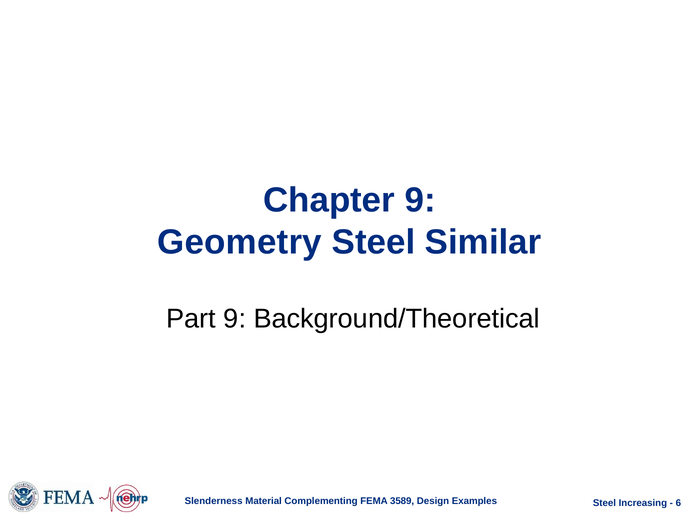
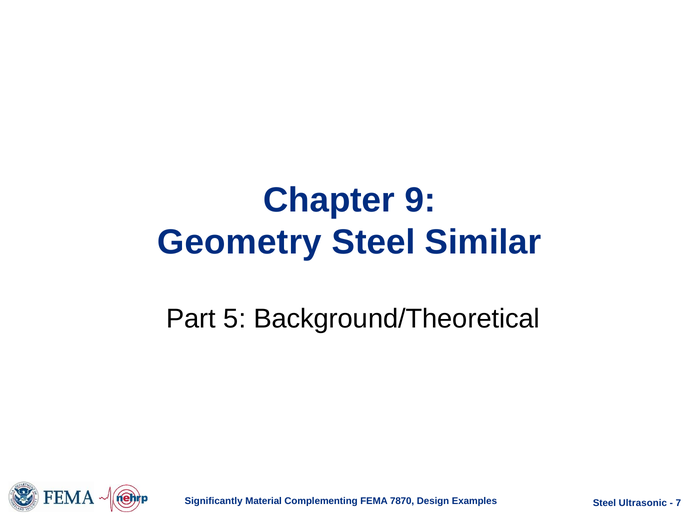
Part 9: 9 -> 5 (235, 319)
Slenderness: Slenderness -> Significantly (214, 501)
3589: 3589 -> 7870 (402, 501)
Increasing: Increasing -> Ultrasonic (643, 503)
6: 6 -> 7 (678, 503)
